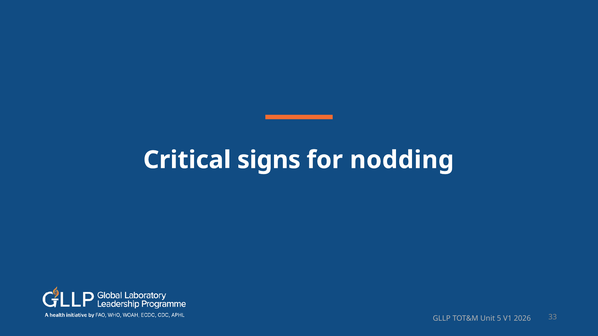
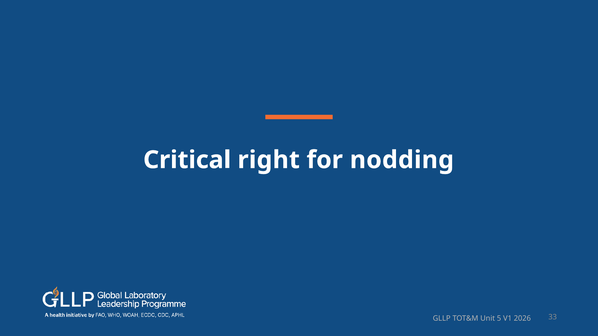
signs: signs -> right (269, 160)
